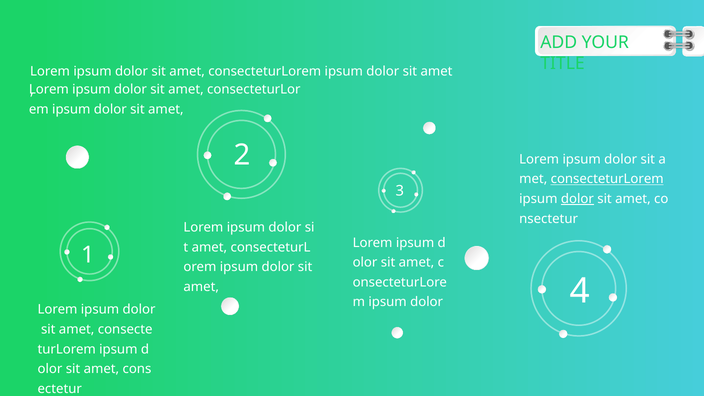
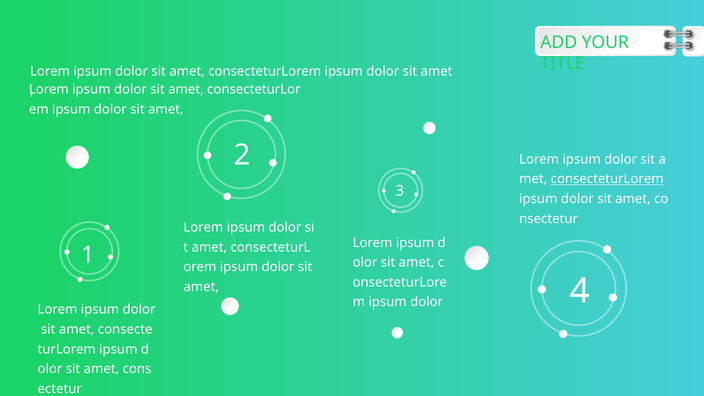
dolor underline: present -> none (577, 199)
